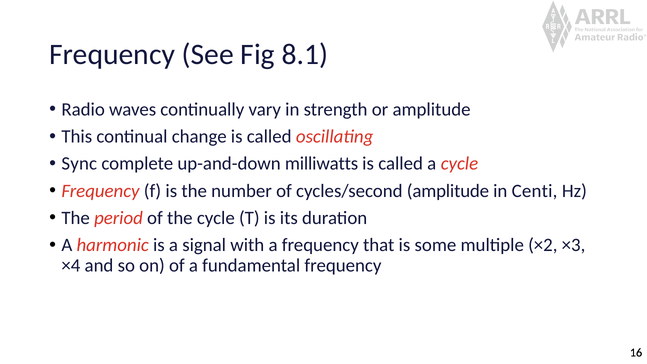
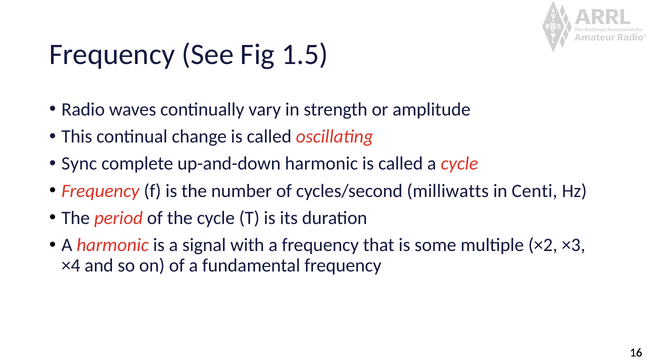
8.1: 8.1 -> 1.5 (305, 54)
up-and-down milliwatts: milliwatts -> harmonic (321, 164)
cycles/second amplitude: amplitude -> milliwatts (448, 191)
